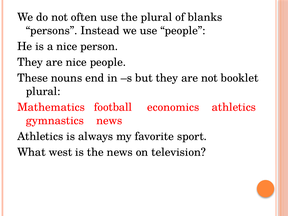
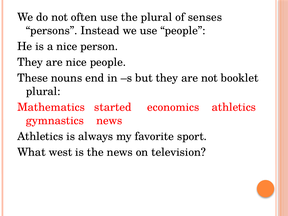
blanks: blanks -> senses (205, 17)
football: football -> started (113, 107)
